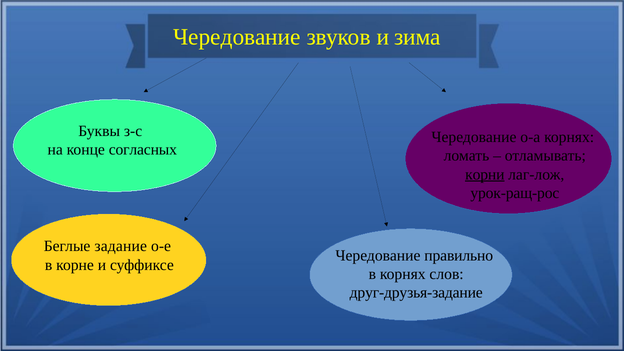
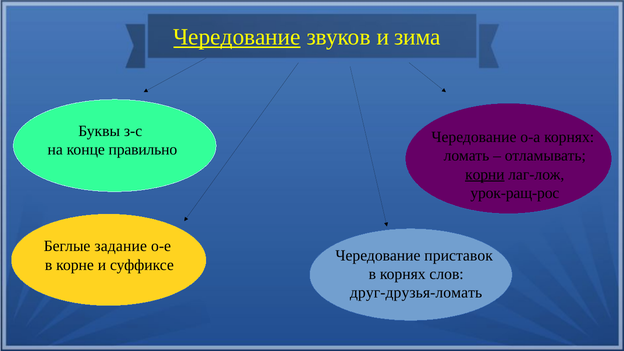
Чередование underline: none -> present (237, 37)
согласных: согласных -> правильно (143, 150)
правильно: правильно -> приставок (459, 255)
друг-друзья-задание: друг-друзья-задание -> друг-друзья-ломать (416, 293)
